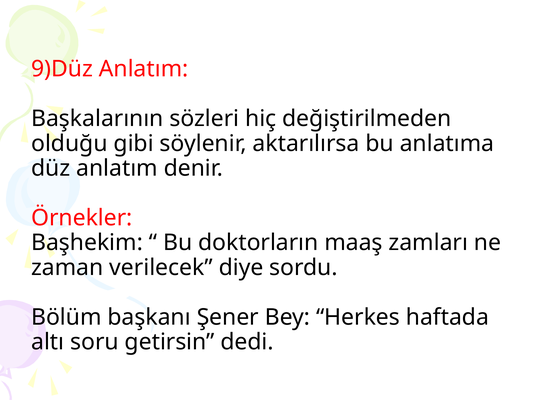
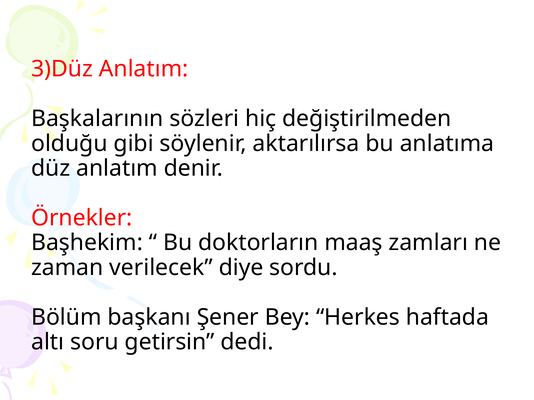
9)Düz: 9)Düz -> 3)Düz (62, 69)
